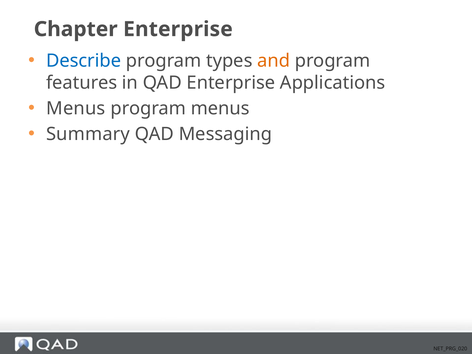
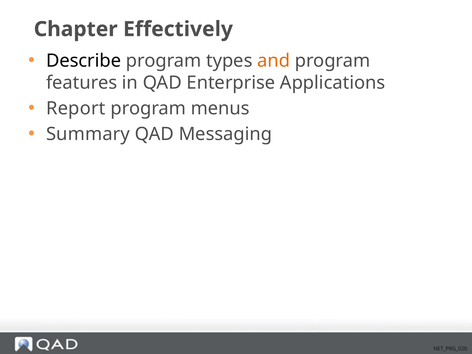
Chapter Enterprise: Enterprise -> Effectively (178, 29)
Describe colour: blue -> black (84, 61)
Menus: Menus -> Report (76, 108)
